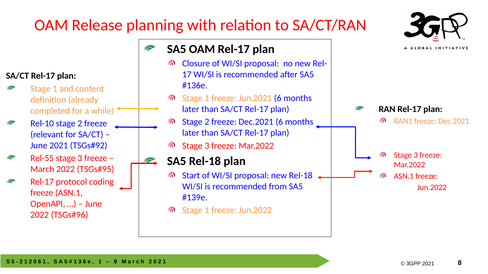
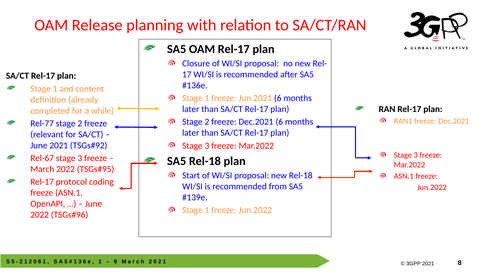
Rel-10: Rel-10 -> Rel-77 (42, 124)
Rel-55: Rel-55 -> Rel-67 (42, 158)
